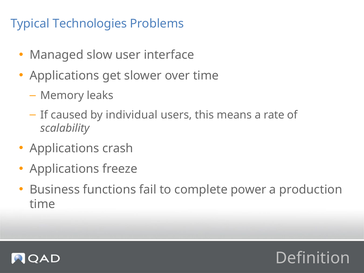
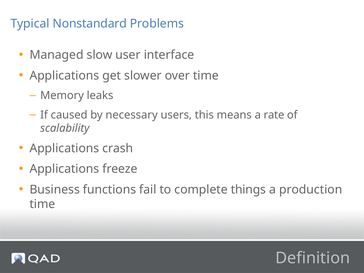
Technologies: Technologies -> Nonstandard (90, 24)
individual: individual -> necessary (132, 115)
power: power -> things (248, 190)
